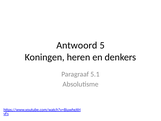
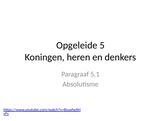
Antwoord: Antwoord -> Opgeleide (77, 45)
